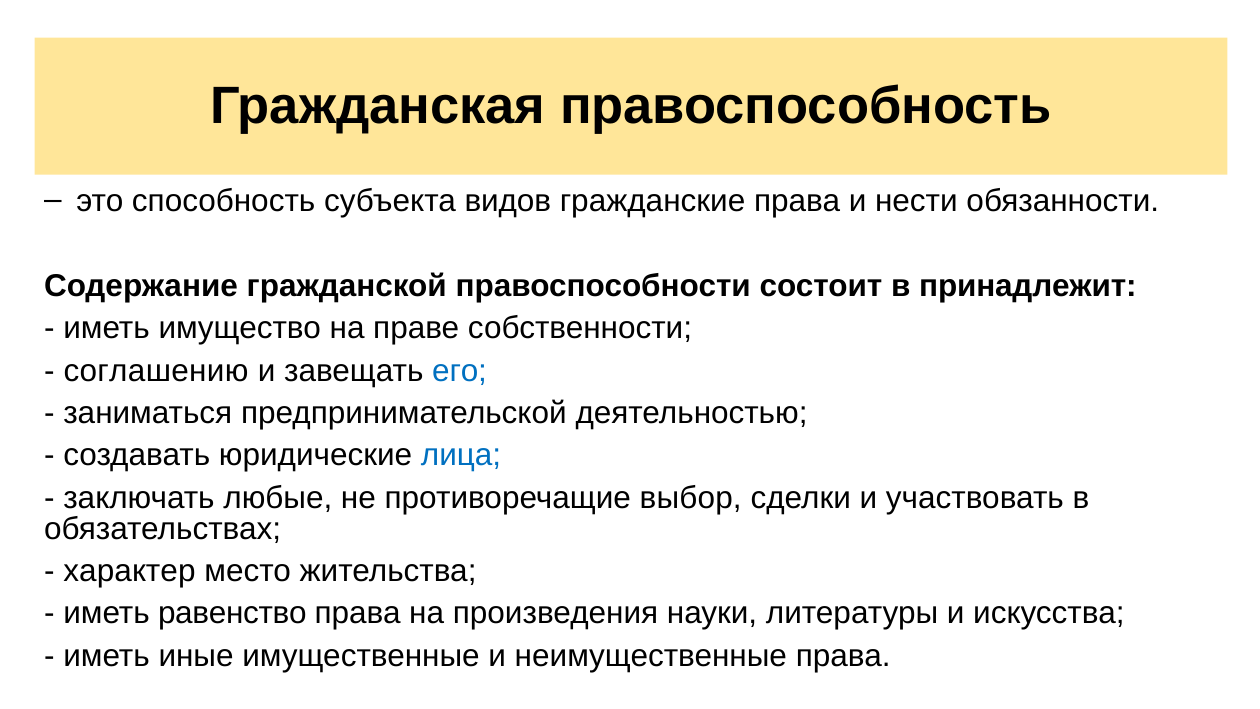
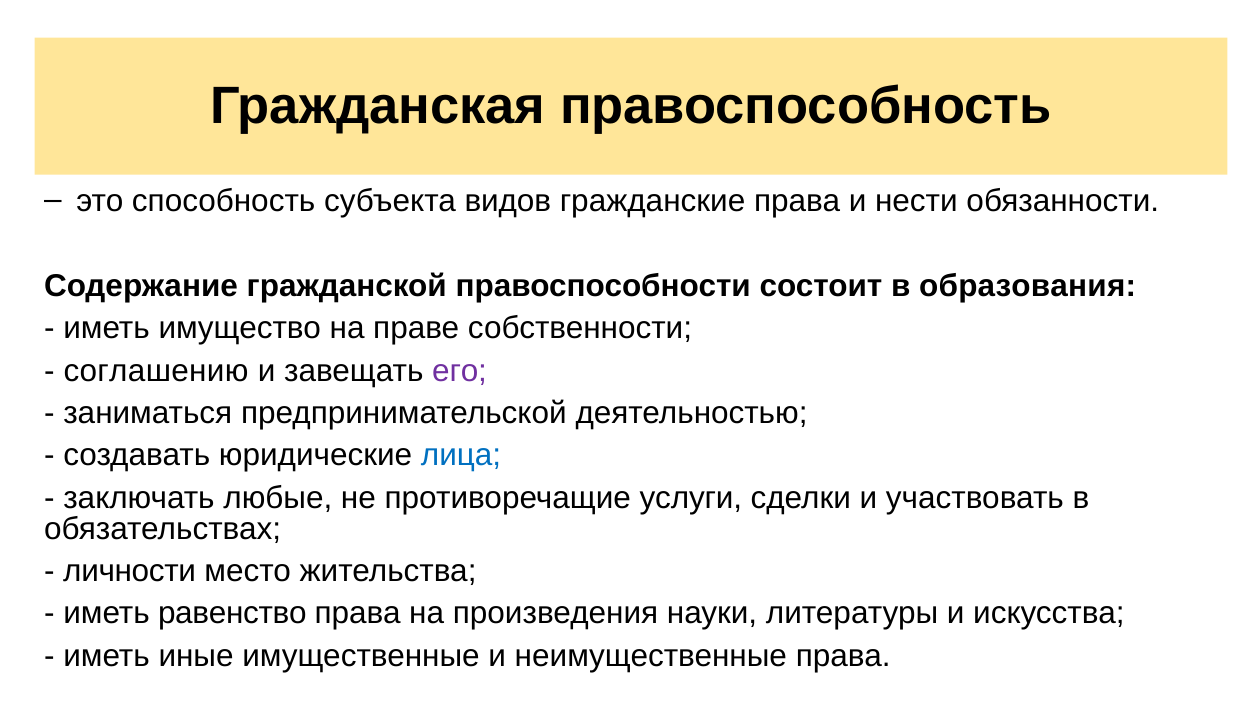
принадлежит: принадлежит -> образования (1028, 286)
его colour: blue -> purple (460, 371)
выбор: выбор -> услуги (691, 498)
характер: характер -> личности (130, 571)
